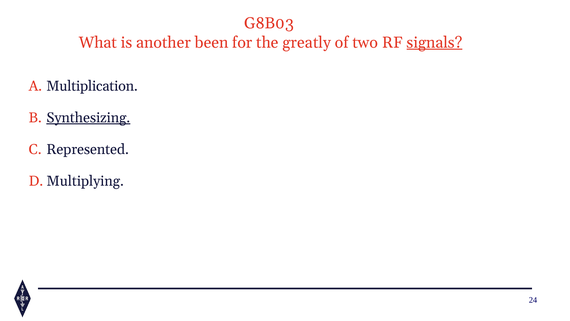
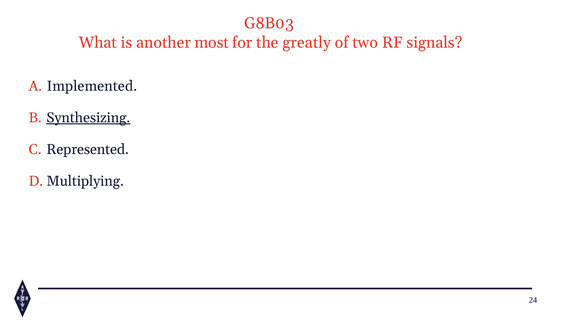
been: been -> most (212, 42)
signals underline: present -> none (434, 42)
Multiplication: Multiplication -> Implemented (92, 86)
